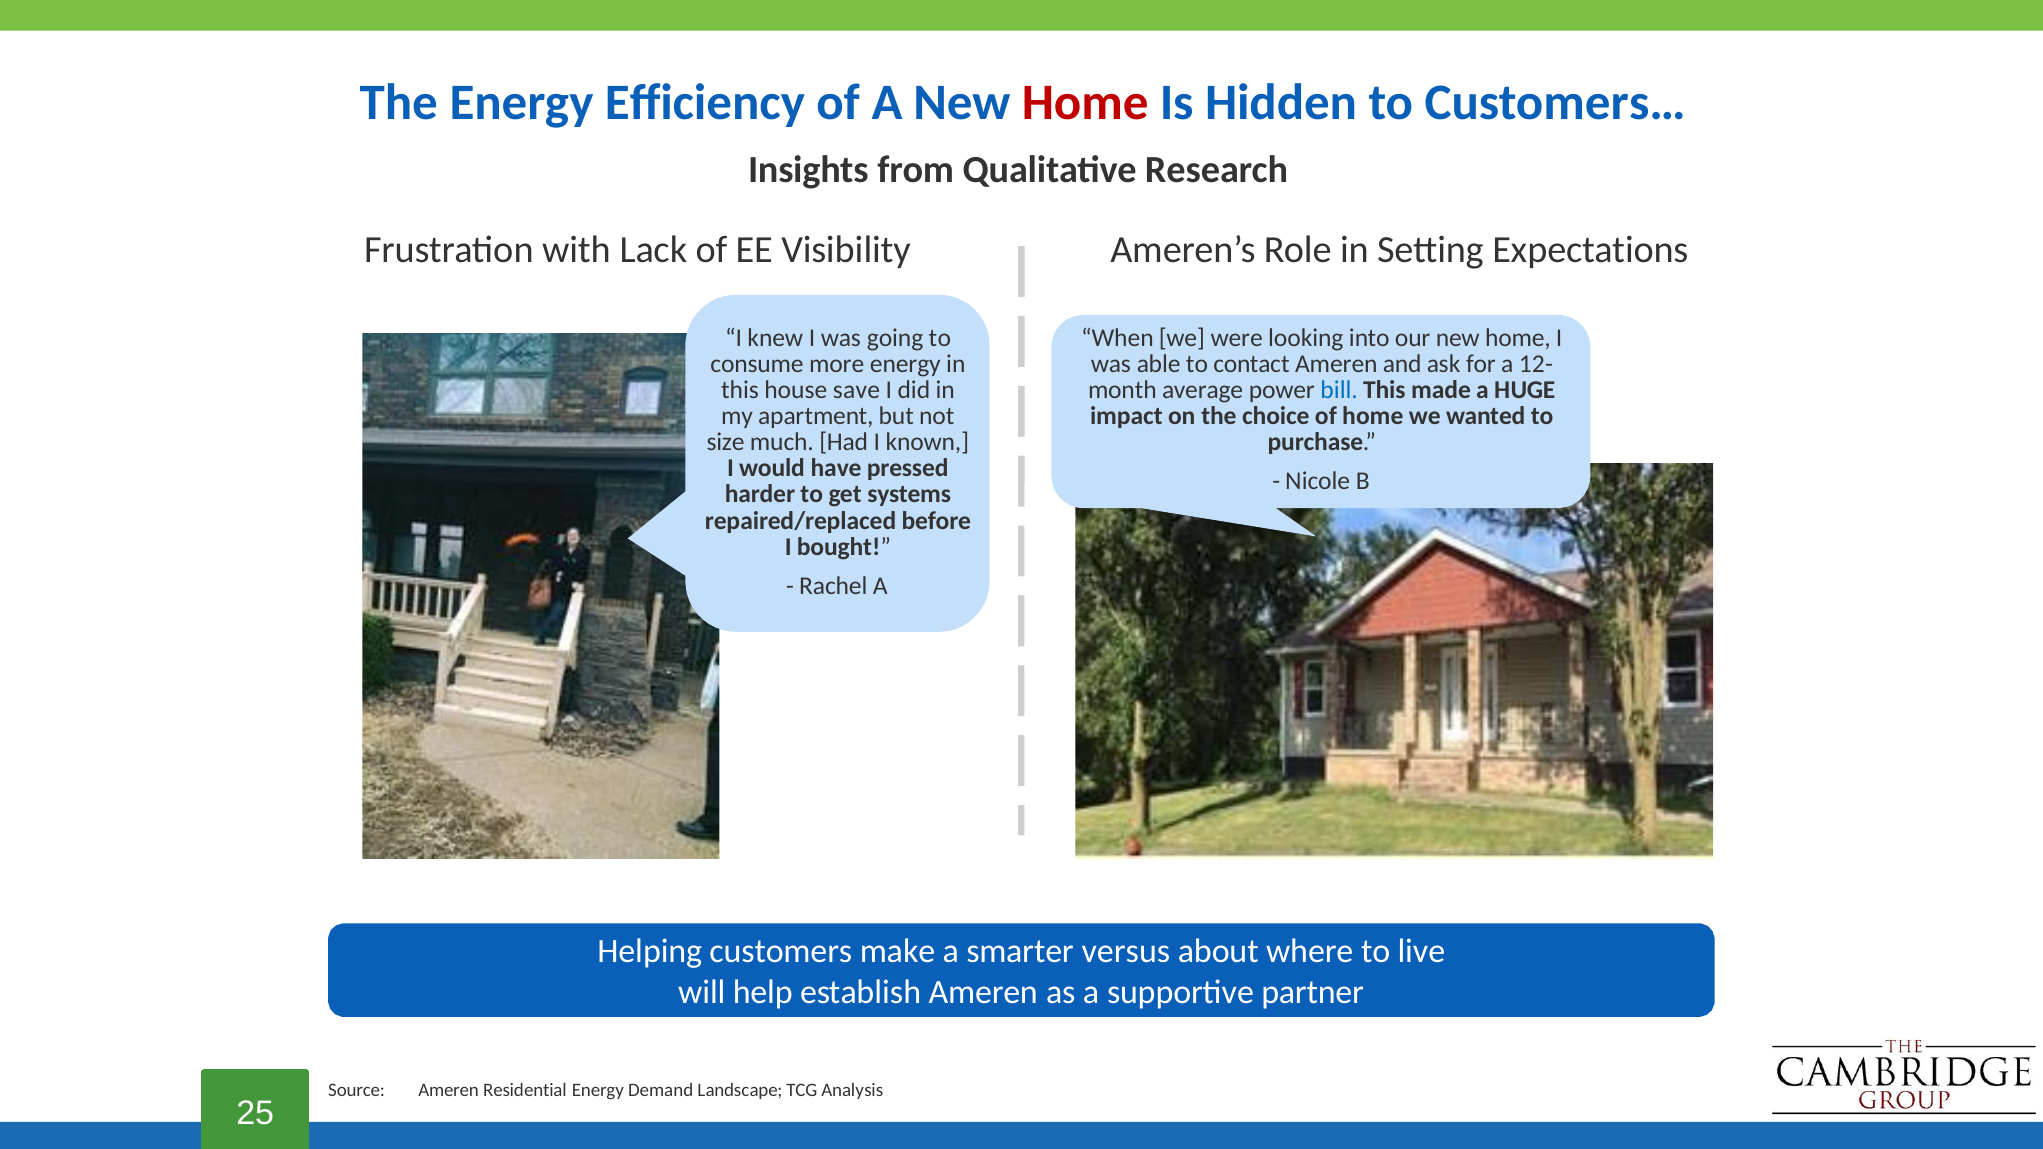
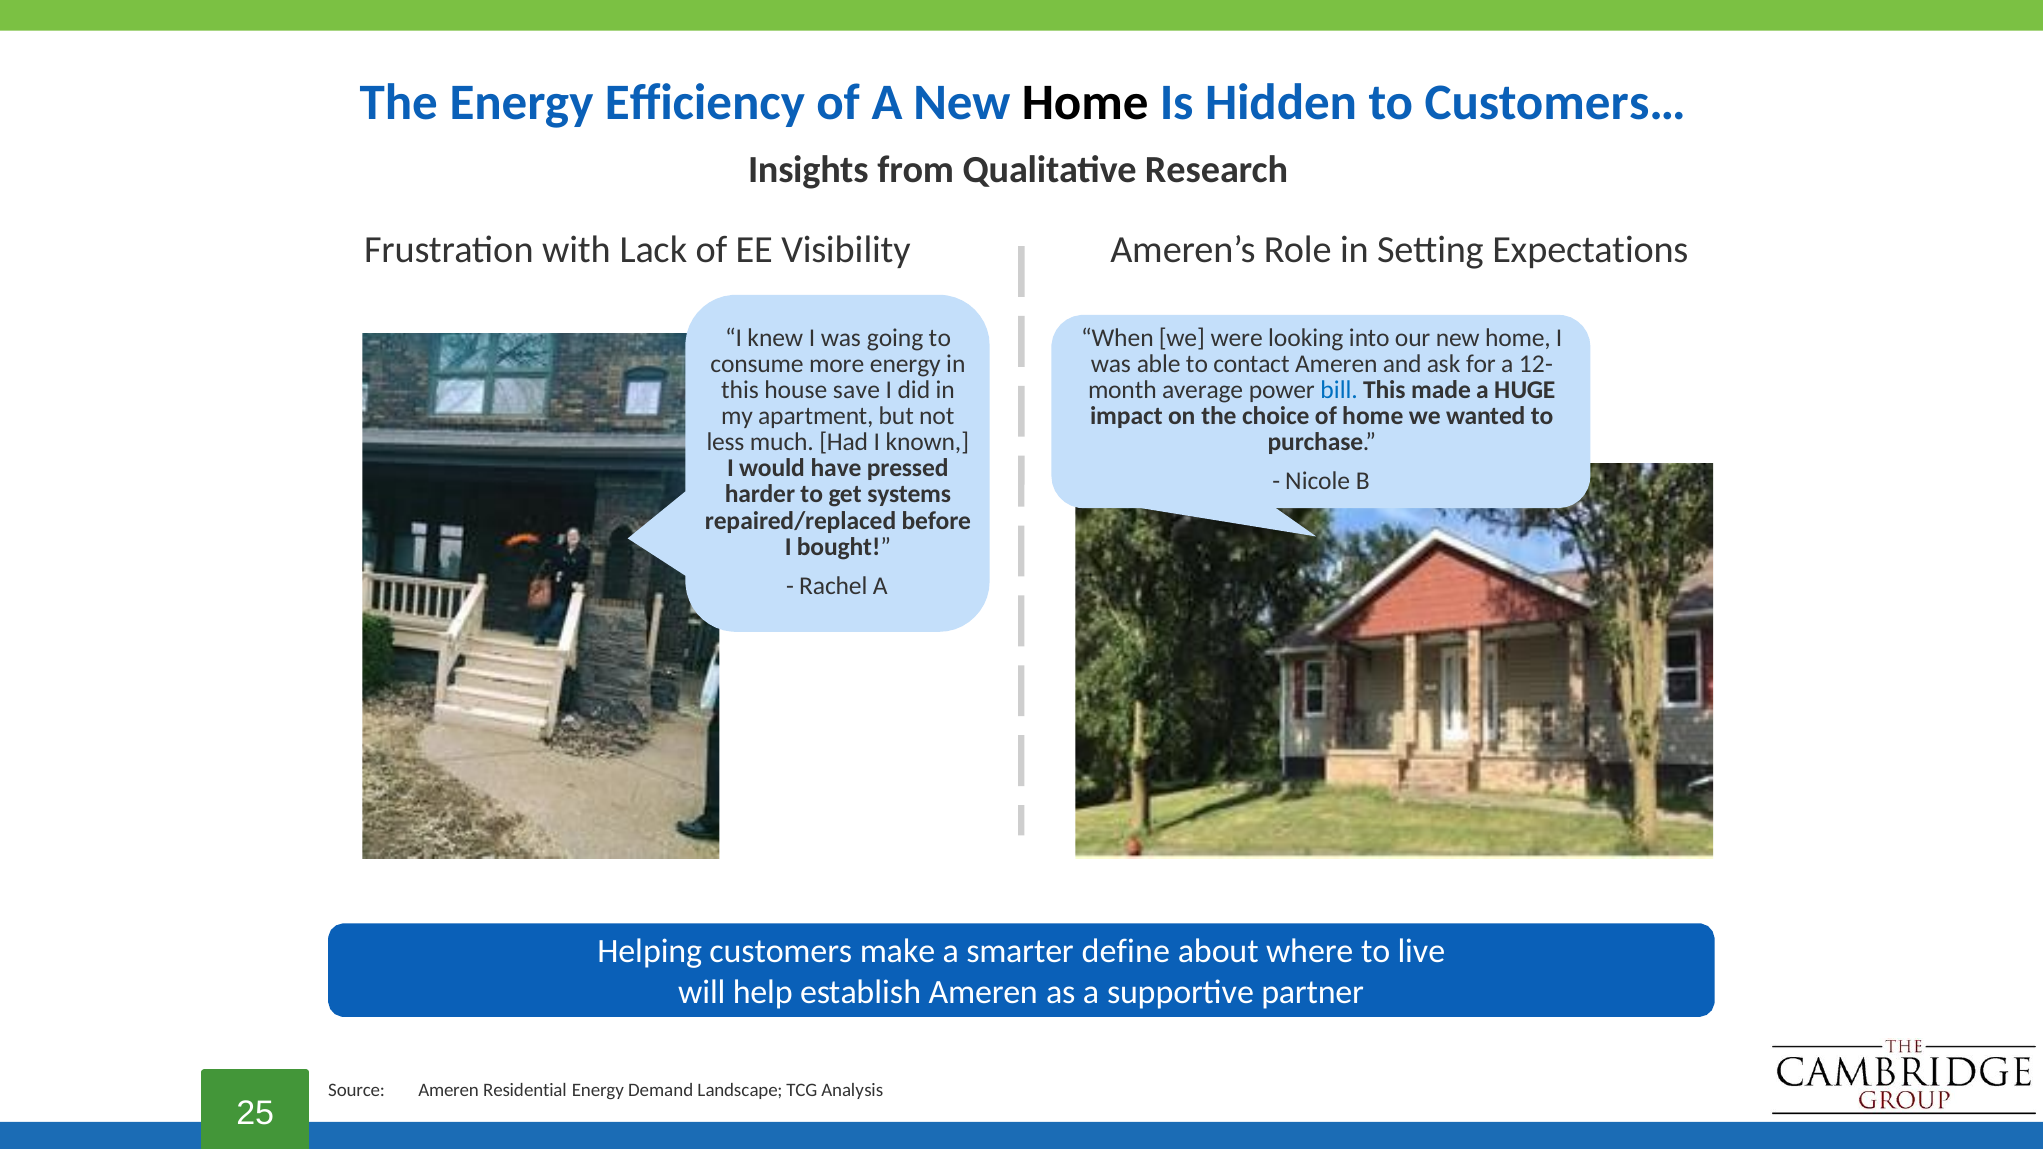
Home colour: red -> black (1085, 102)
size: size -> less (726, 442)
versus: versus -> define (1126, 952)
